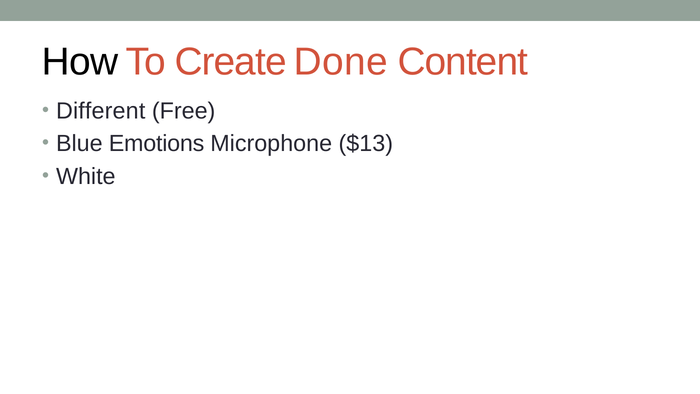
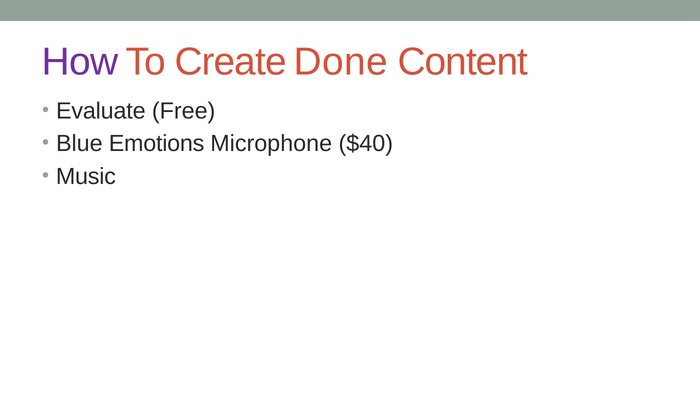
How colour: black -> purple (80, 62)
Different: Different -> Evaluate (101, 111)
$13: $13 -> $40 (366, 144)
White: White -> Music (86, 176)
